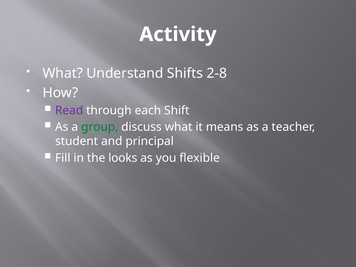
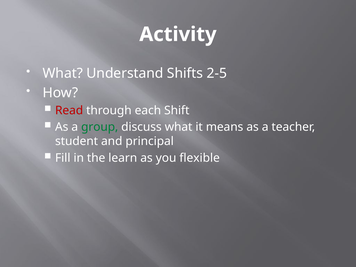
2-8: 2-8 -> 2-5 (217, 73)
Read colour: purple -> red (69, 110)
looks: looks -> learn (123, 158)
